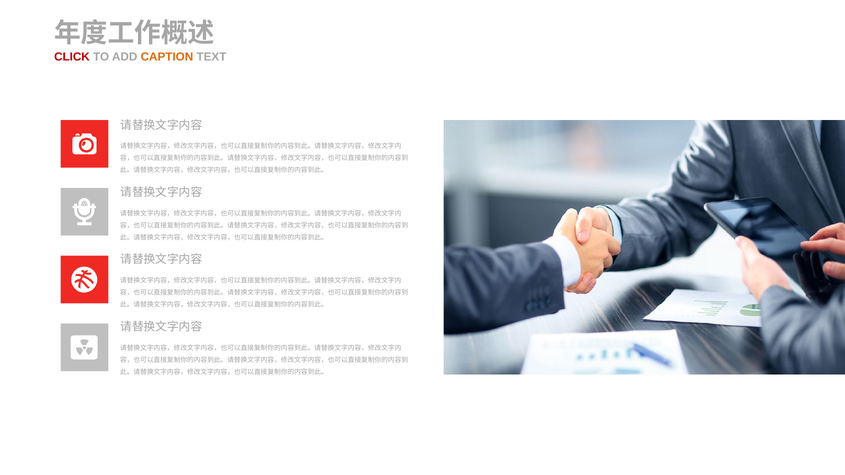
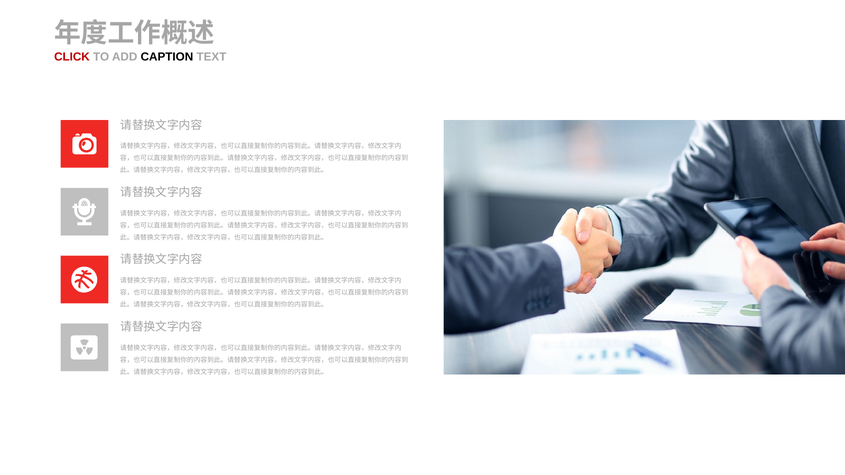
CAPTION colour: orange -> black (167, 57)
